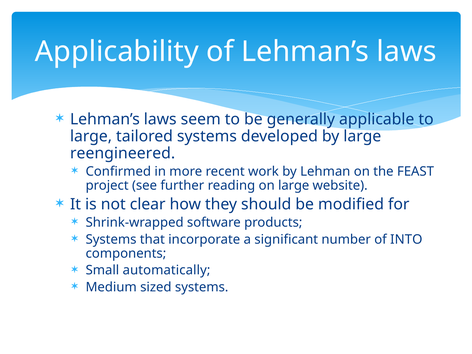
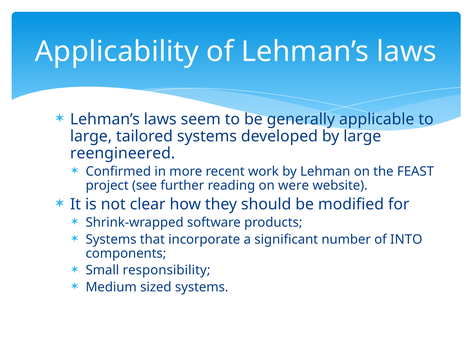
on large: large -> were (294, 186)
automatically: automatically -> responsibility (167, 270)
